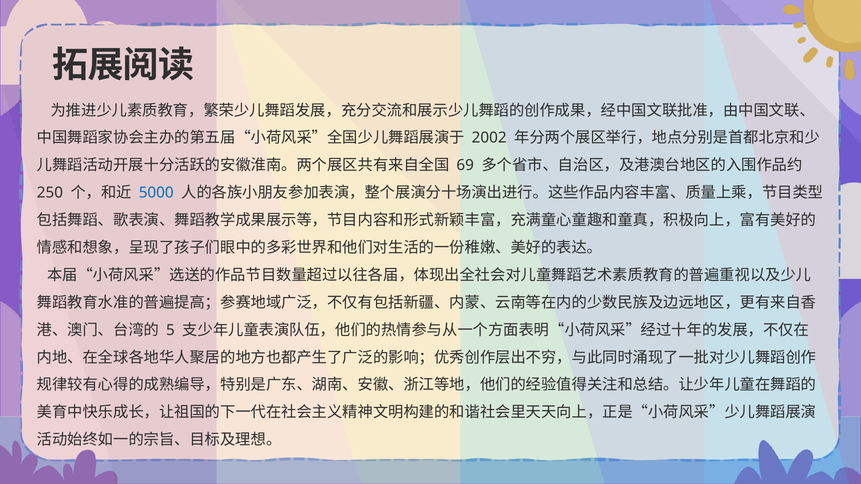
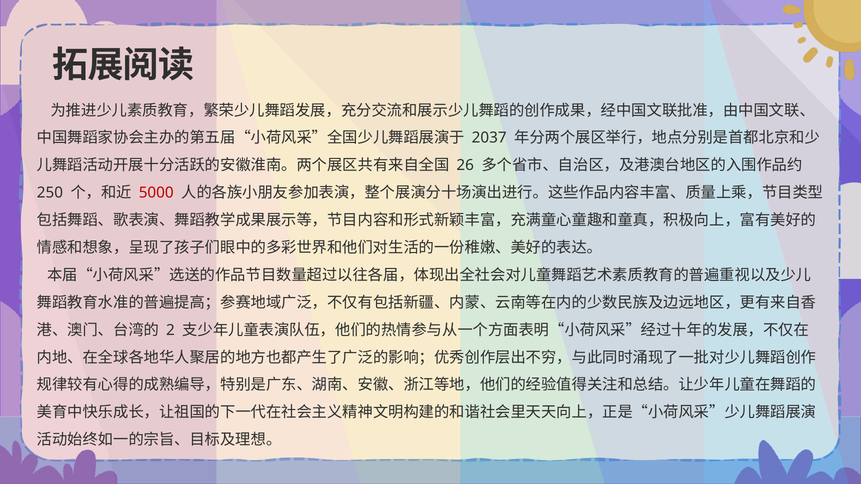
2002: 2002 -> 2037 (489, 138)
69: 69 -> 26 (465, 166)
5000 colour: blue -> red (156, 193)
5: 5 -> 2 (170, 330)
